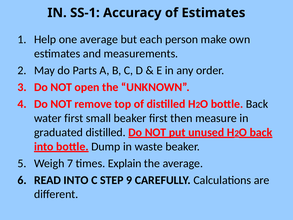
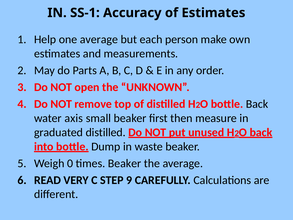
water first: first -> axis (74, 118)
7: 7 -> 0 (70, 163)
times Explain: Explain -> Beaker (125, 163)
READ INTO: INTO -> VERY (76, 180)
